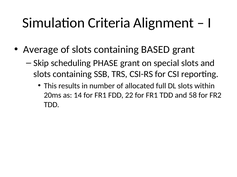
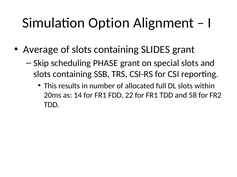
Criteria: Criteria -> Option (109, 23)
BASED: BASED -> SLIDES (155, 50)
